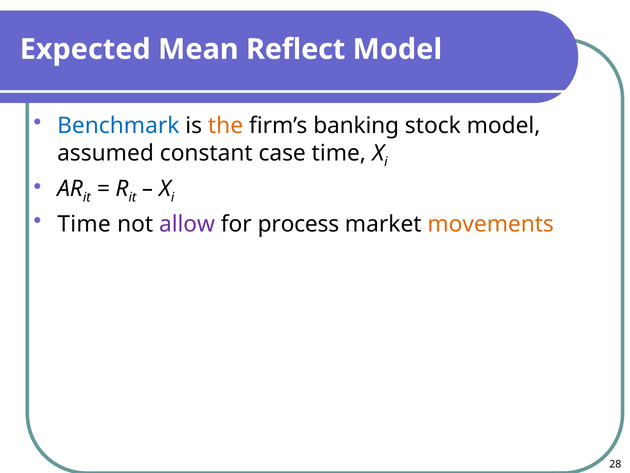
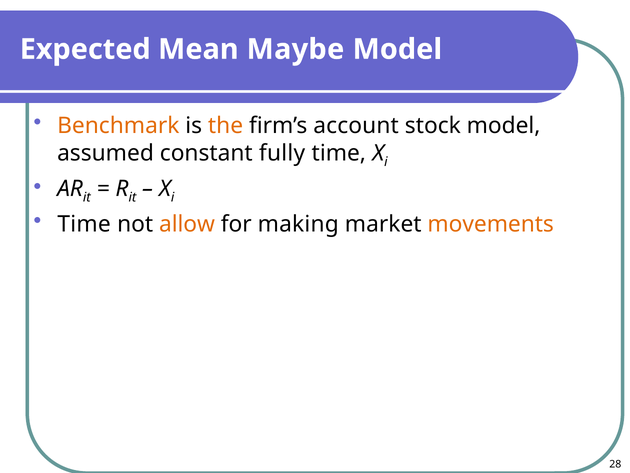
Reflect: Reflect -> Maybe (295, 49)
Benchmark colour: blue -> orange (118, 126)
banking: banking -> account (356, 126)
case: case -> fully (282, 153)
allow colour: purple -> orange (187, 224)
process: process -> making (298, 224)
